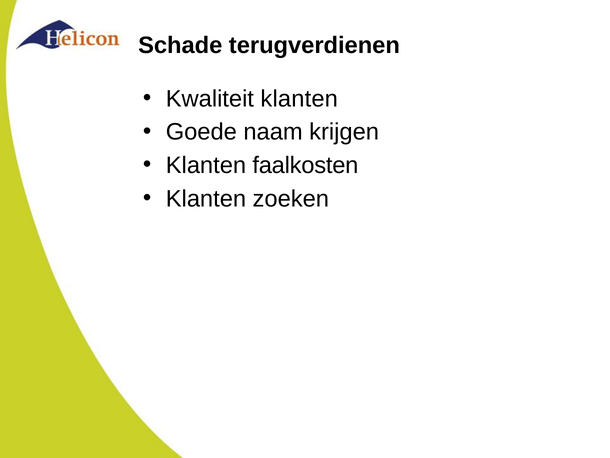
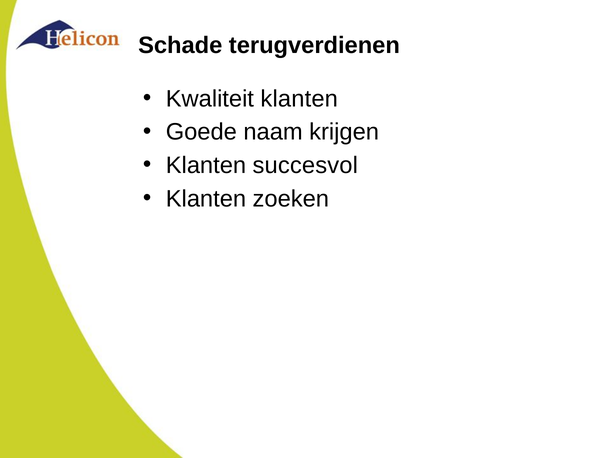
faalkosten: faalkosten -> succesvol (305, 165)
